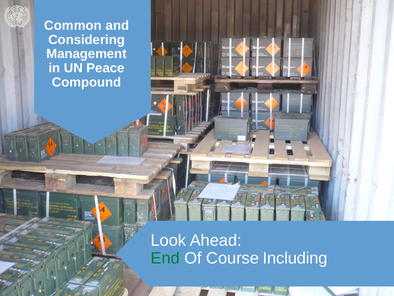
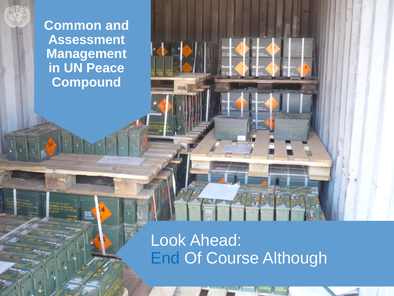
Considering: Considering -> Assessment (87, 40)
End colour: green -> blue (165, 258)
Including: Including -> Although (295, 258)
